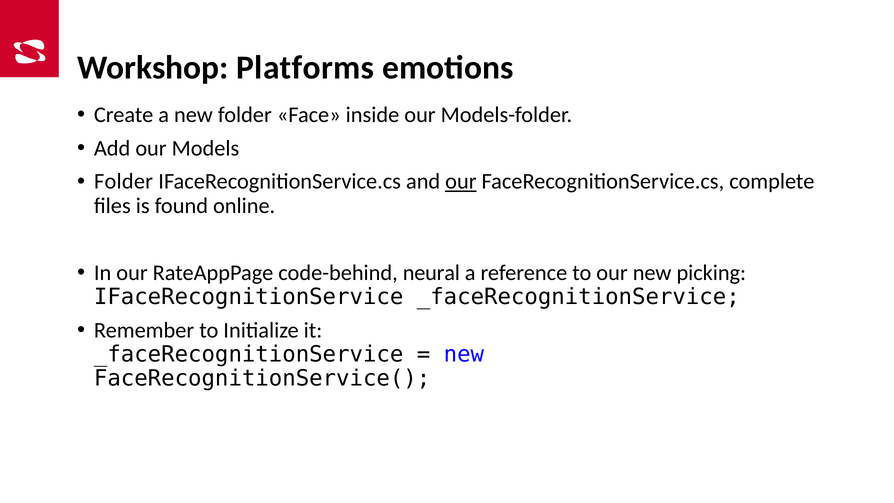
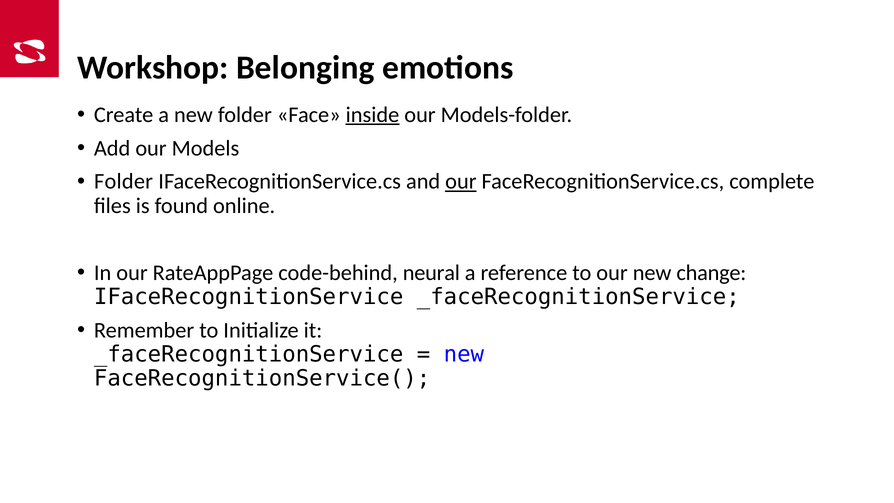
Platforms: Platforms -> Belonging (305, 68)
inside underline: none -> present (372, 115)
picking: picking -> change (711, 273)
